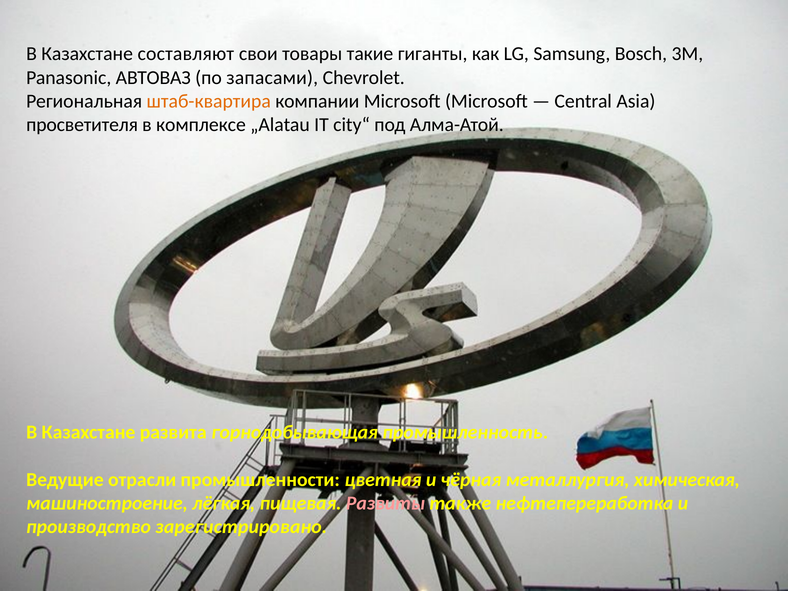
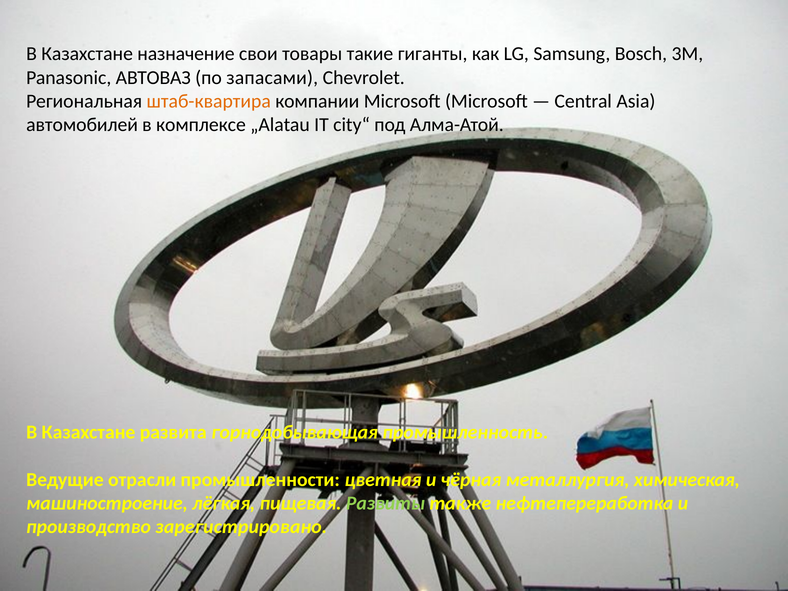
составляют: составляют -> назначение (186, 54)
просветителя: просветителя -> автомобилей (82, 125)
Развиты colour: pink -> light green (385, 503)
